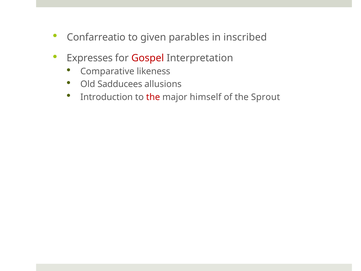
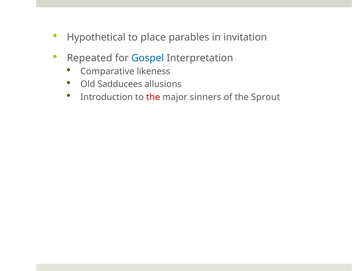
Confarreatio: Confarreatio -> Hypothetical (96, 37)
given: given -> place (153, 37)
inscribed: inscribed -> invitation (245, 37)
Expresses: Expresses -> Repeated (90, 58)
Gospel colour: red -> blue (148, 58)
himself: himself -> sinners (206, 97)
